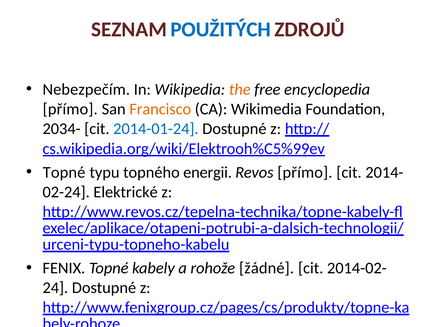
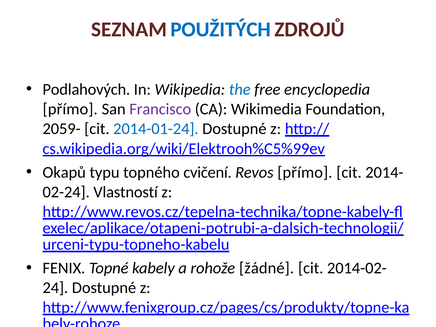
Nebezpečím: Nebezpečím -> Podlahových (86, 89)
the colour: orange -> blue (240, 89)
Francisco colour: orange -> purple (160, 109)
2034-: 2034- -> 2059- (62, 129)
Topné: Topné -> Okapů (64, 172)
energii: energii -> cvičení (208, 172)
Elektrické: Elektrické -> Vlastností (126, 192)
